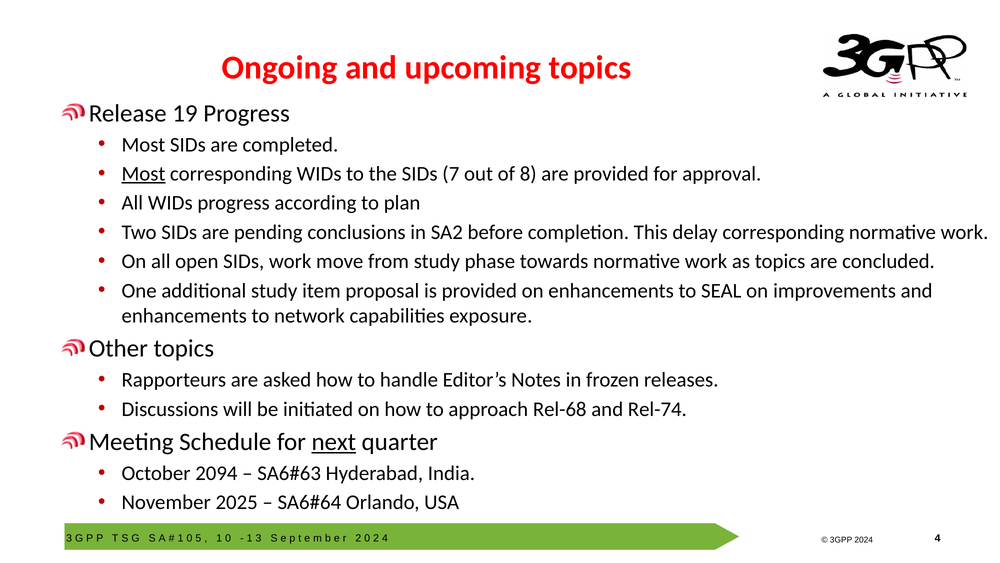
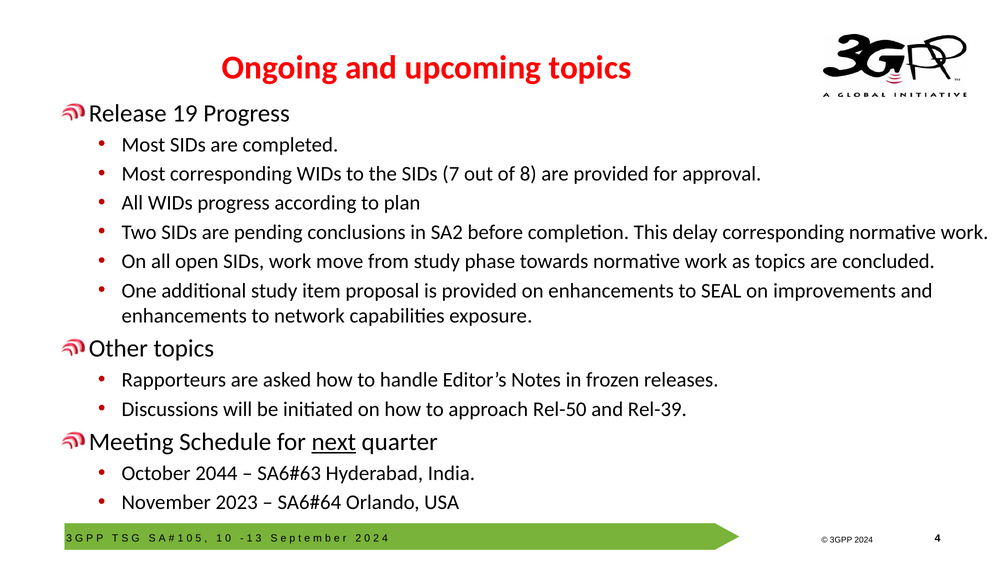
Most underline: present -> none (143, 174)
Rel-68: Rel-68 -> Rel-50 (560, 409)
Rel-74: Rel-74 -> Rel-39 (657, 409)
2094: 2094 -> 2044 (216, 473)
2025: 2025 -> 2023 (237, 502)
